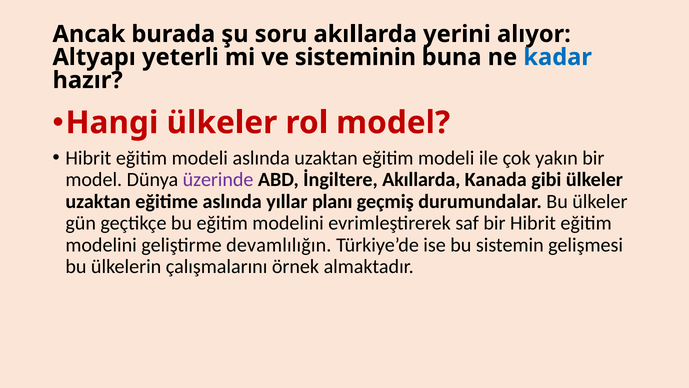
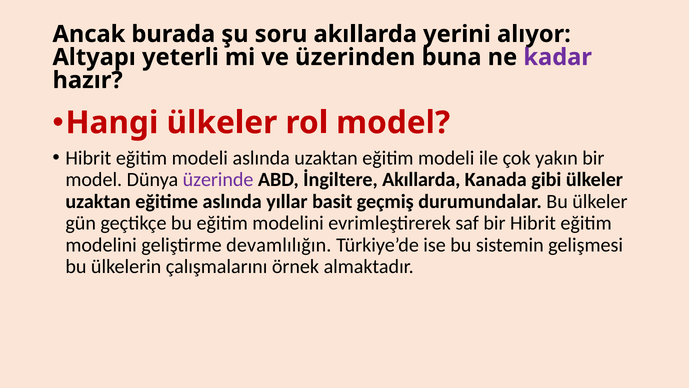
sisteminin: sisteminin -> üzerinden (355, 57)
kadar colour: blue -> purple (558, 57)
planı: planı -> basit (332, 201)
